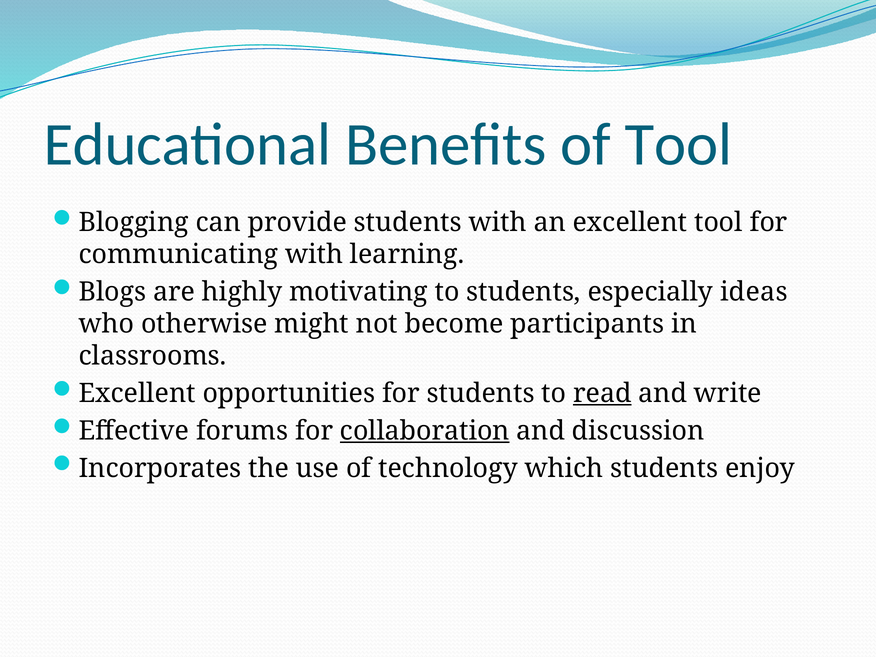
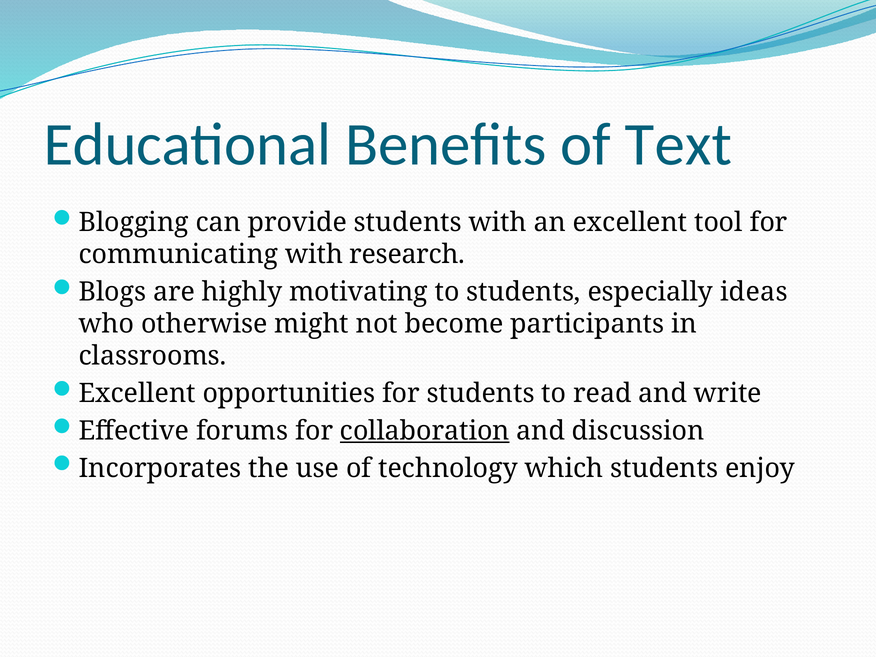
of Tool: Tool -> Text (678, 145)
learning: learning -> research (407, 254)
read underline: present -> none (602, 393)
